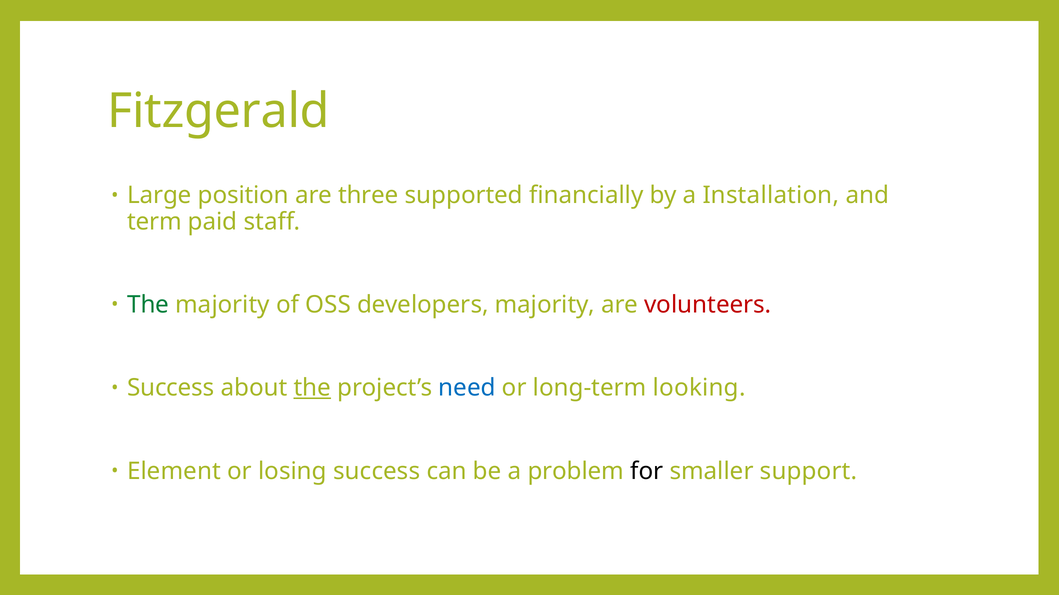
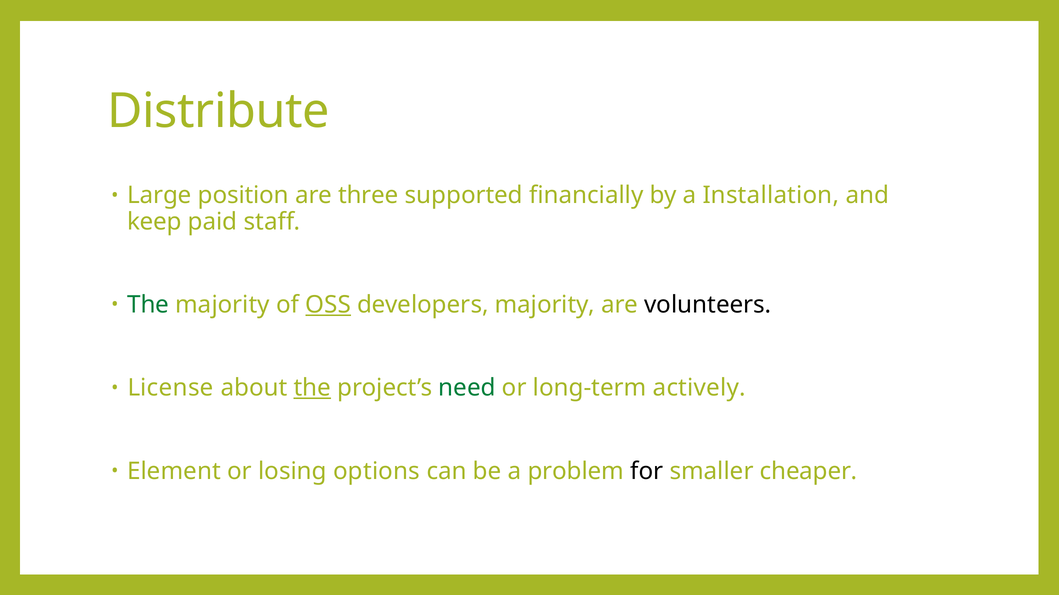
Fitzgerald: Fitzgerald -> Distribute (219, 112)
term: term -> keep (154, 222)
OSS underline: none -> present (328, 305)
volunteers colour: red -> black (708, 305)
Success: Success -> License (171, 388)
need colour: blue -> green (467, 388)
looking: looking -> actively (699, 388)
losing success: success -> options (377, 472)
support: support -> cheaper (809, 472)
